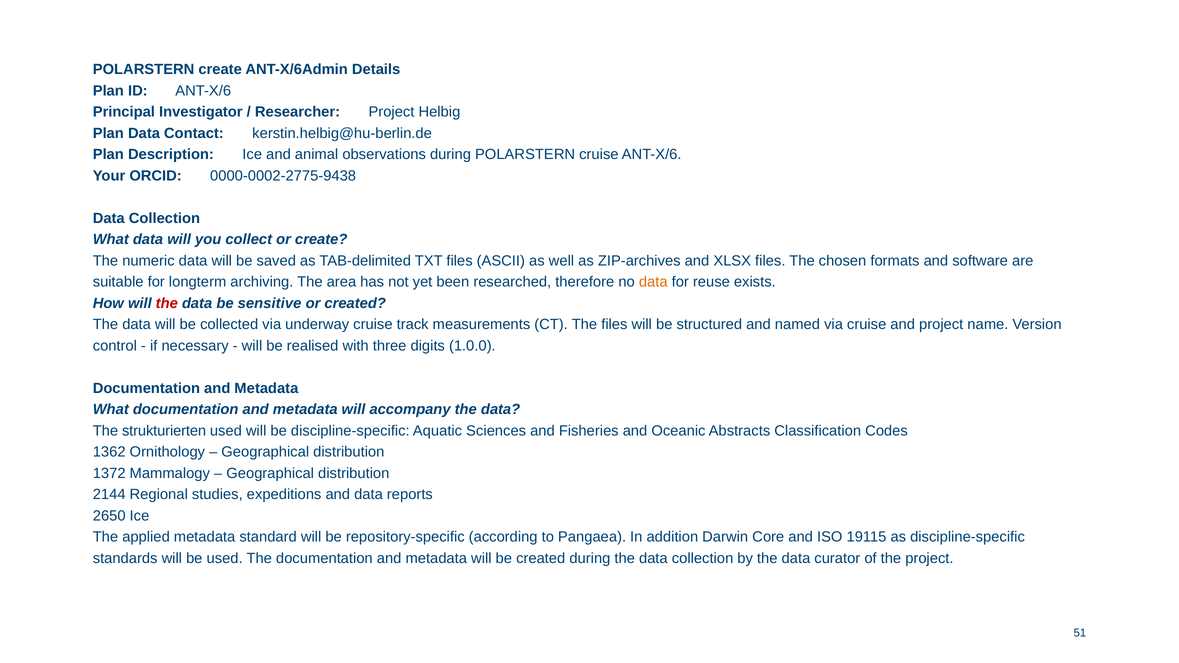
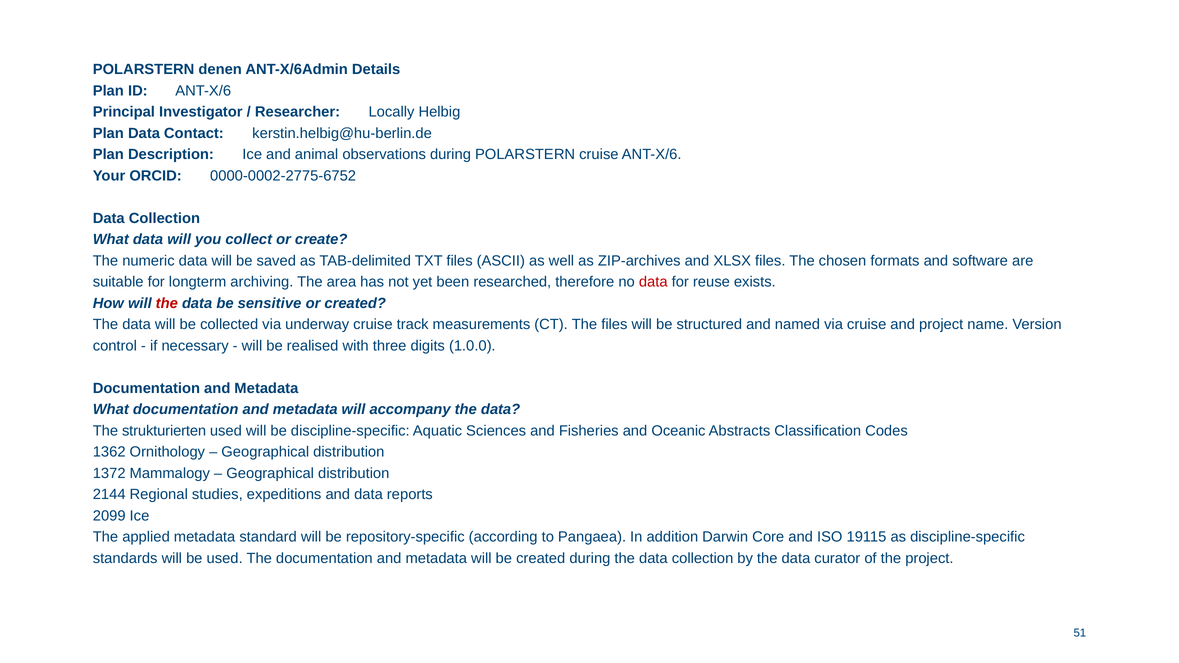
POLARSTERN create: create -> denen (220, 70)
Researcher Project: Project -> Locally (391, 112)
0000-0002-2775-9438: 0000-0002-2775-9438 -> 0000-0002-2775-6752 (283, 176)
data colour: orange -> red (653, 282)
2650: 2650 -> 2099 (109, 516)
